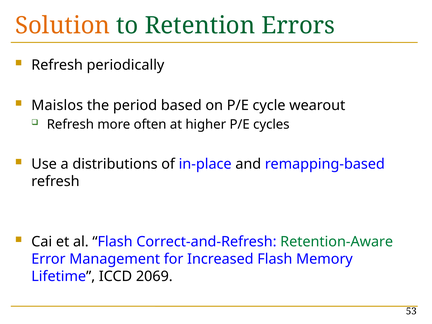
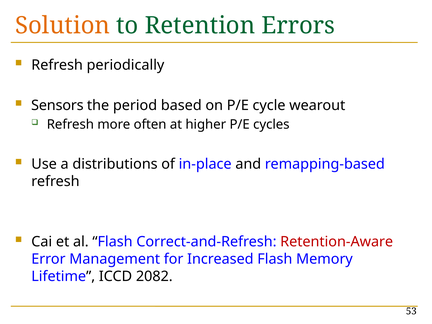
Maislos: Maislos -> Sensors (57, 105)
Retention-Aware colour: green -> red (337, 242)
2069: 2069 -> 2082 (154, 276)
